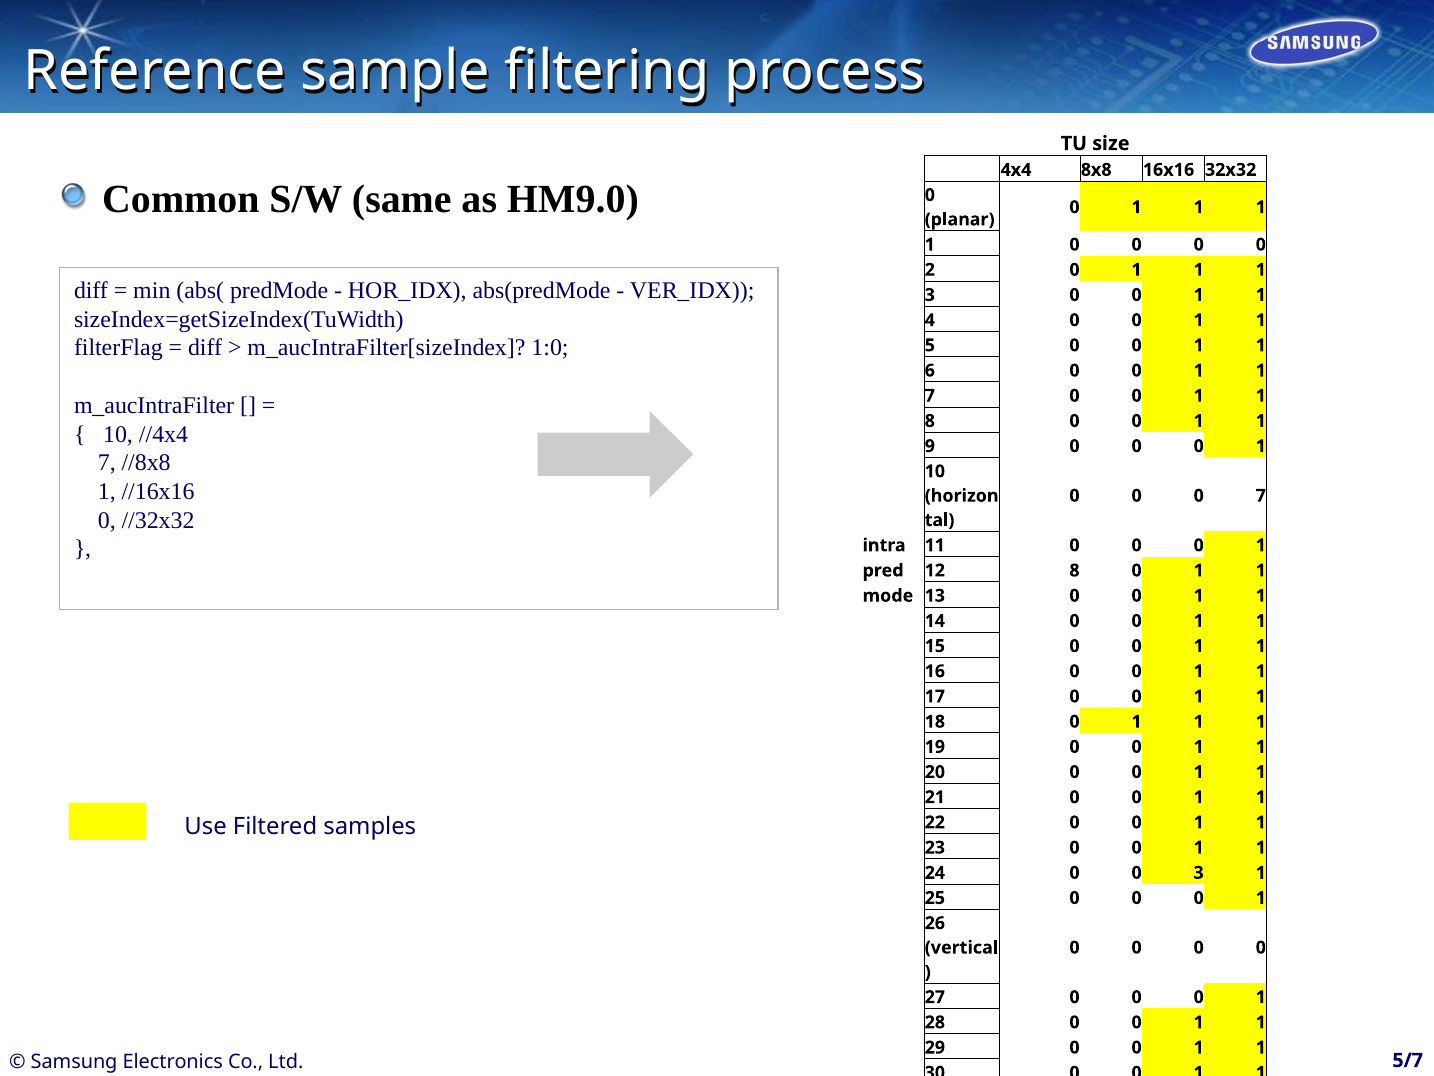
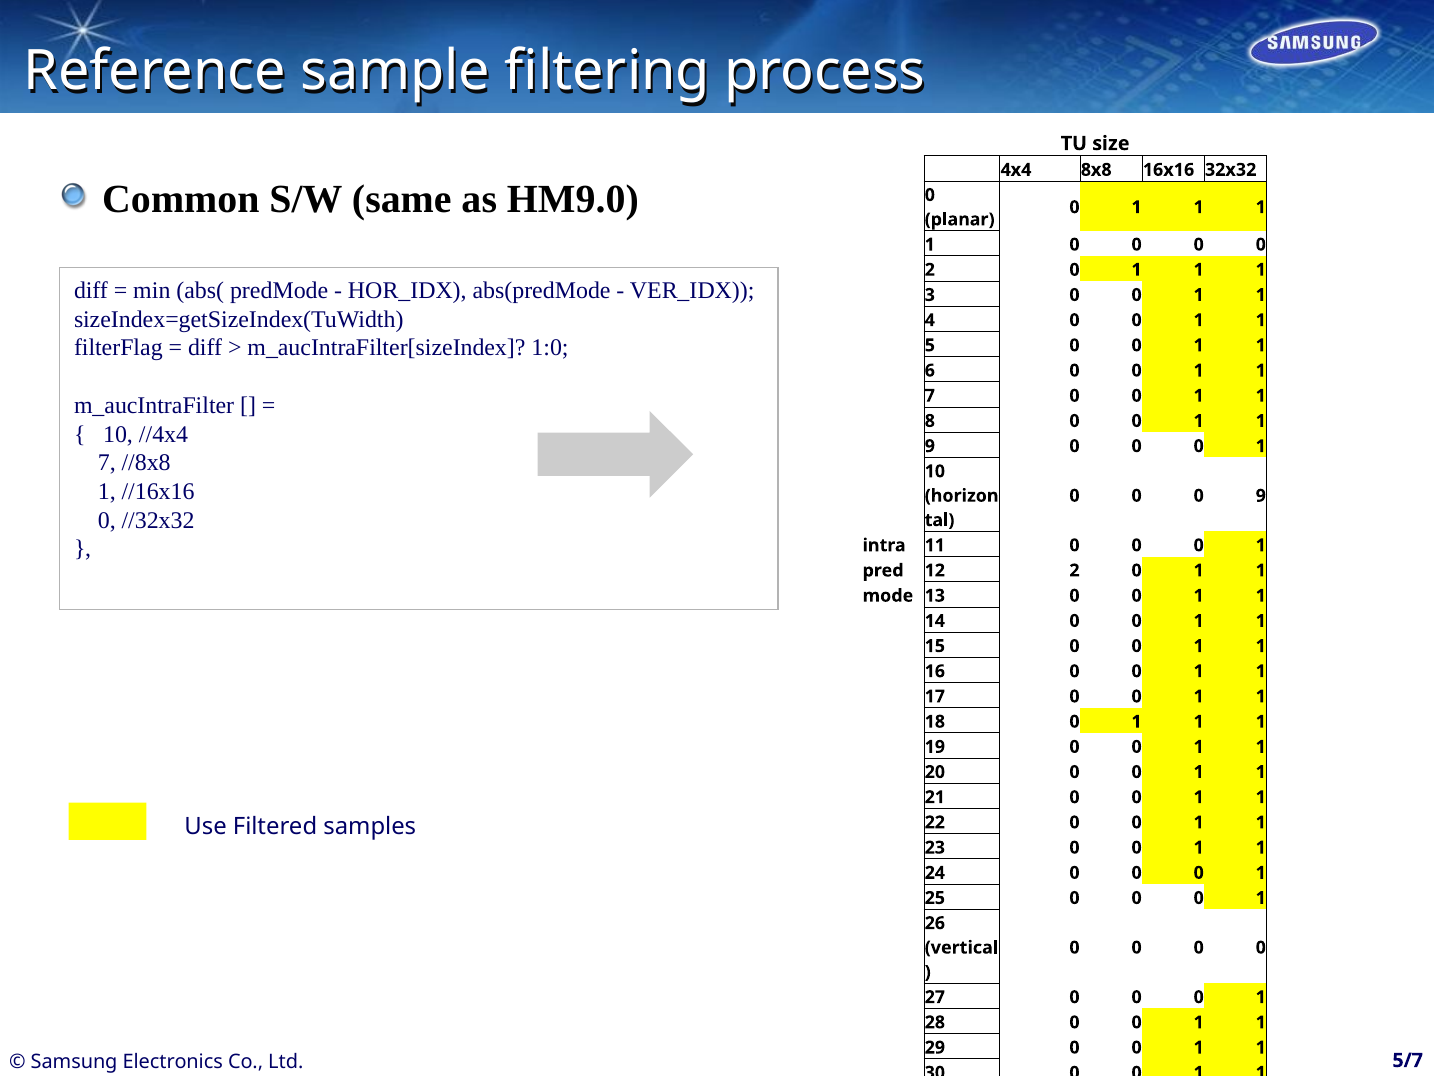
0 7: 7 -> 9 (1261, 496)
12 8: 8 -> 2 (1074, 570)
24 0 0 3: 3 -> 0 (1199, 872)
